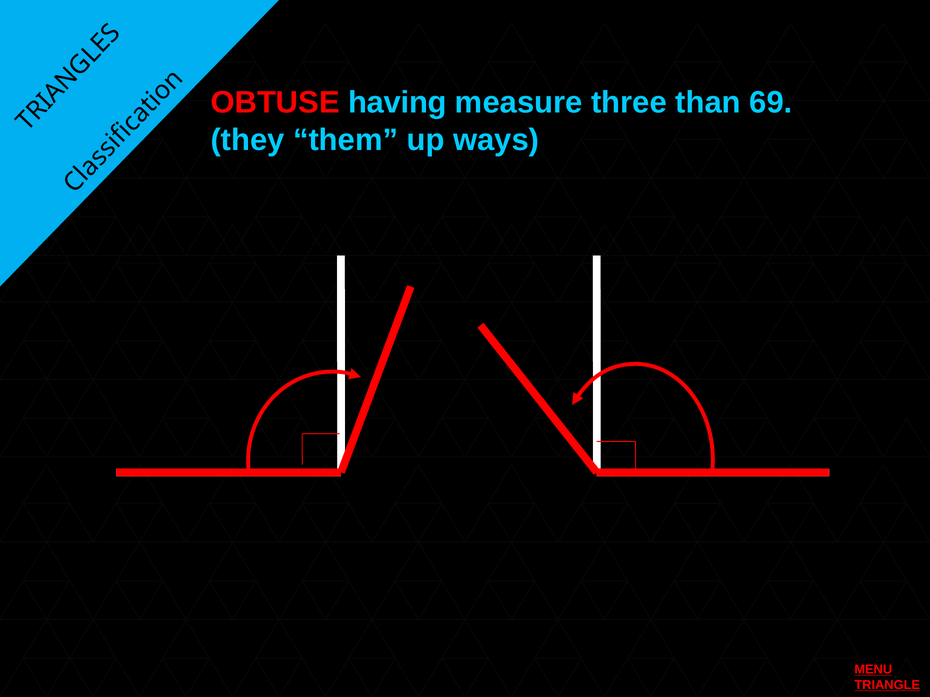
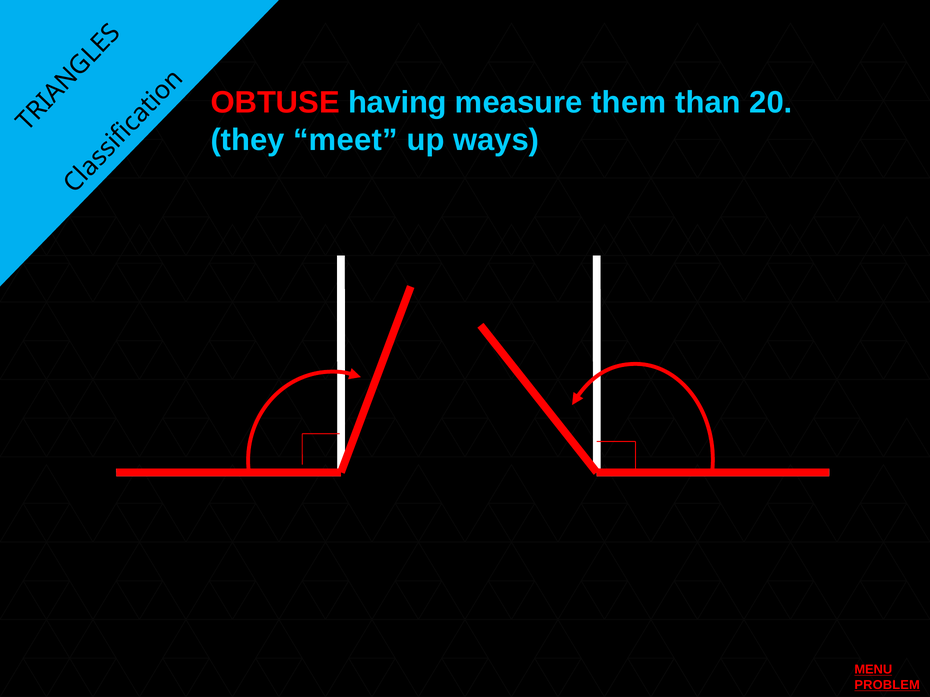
three: three -> them (629, 103)
69: 69 -> 20 (771, 103)
them: them -> meet (346, 140)
TRIANGLE: TRIANGLE -> PROBLEM (887, 686)
